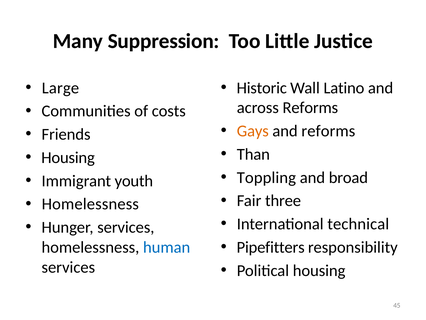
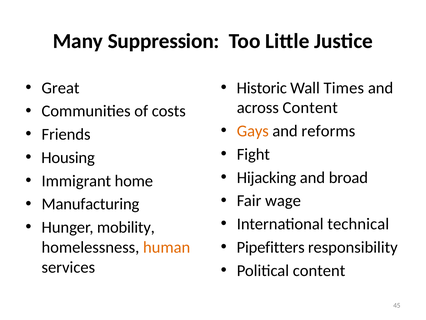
Large: Large -> Great (61, 88)
Latino: Latino -> Times (344, 88)
across Reforms: Reforms -> Content (310, 108)
Than: Than -> Fight (253, 154)
Toppling: Toppling -> Hijacking (267, 177)
youth: youth -> home (134, 181)
three: three -> wage (283, 201)
Homelessness: Homelessness -> Manufacturing (90, 204)
Hunger services: services -> mobility (126, 227)
human colour: blue -> orange (167, 247)
Political housing: housing -> content (319, 270)
